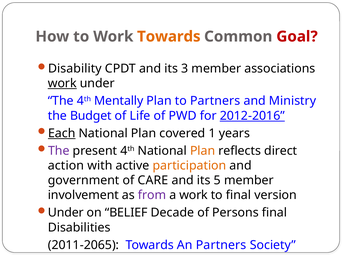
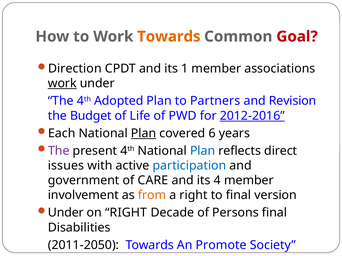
Disability: Disability -> Direction (75, 69)
3: 3 -> 1 (185, 69)
Mentally: Mentally -> Adopted (119, 101)
Ministry: Ministry -> Revision (293, 101)
Each underline: present -> none (62, 134)
Plan underline: none -> present (144, 134)
1: 1 -> 6 (212, 134)
Plan colour: orange -> blue (203, 151)
action: action -> issues (66, 166)
participation colour: orange -> blue (189, 166)
5: 5 -> 4 (217, 181)
from colour: purple -> orange (152, 196)
a work: work -> right (194, 196)
on BELIEF: BELIEF -> RIGHT (126, 213)
2011-2065: 2011-2065 -> 2011-2050 (83, 245)
An Partners: Partners -> Promote (221, 245)
